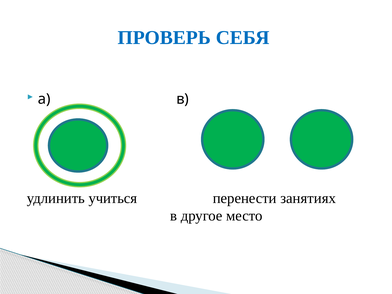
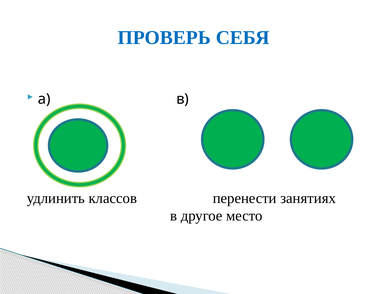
учиться: учиться -> классов (113, 198)
